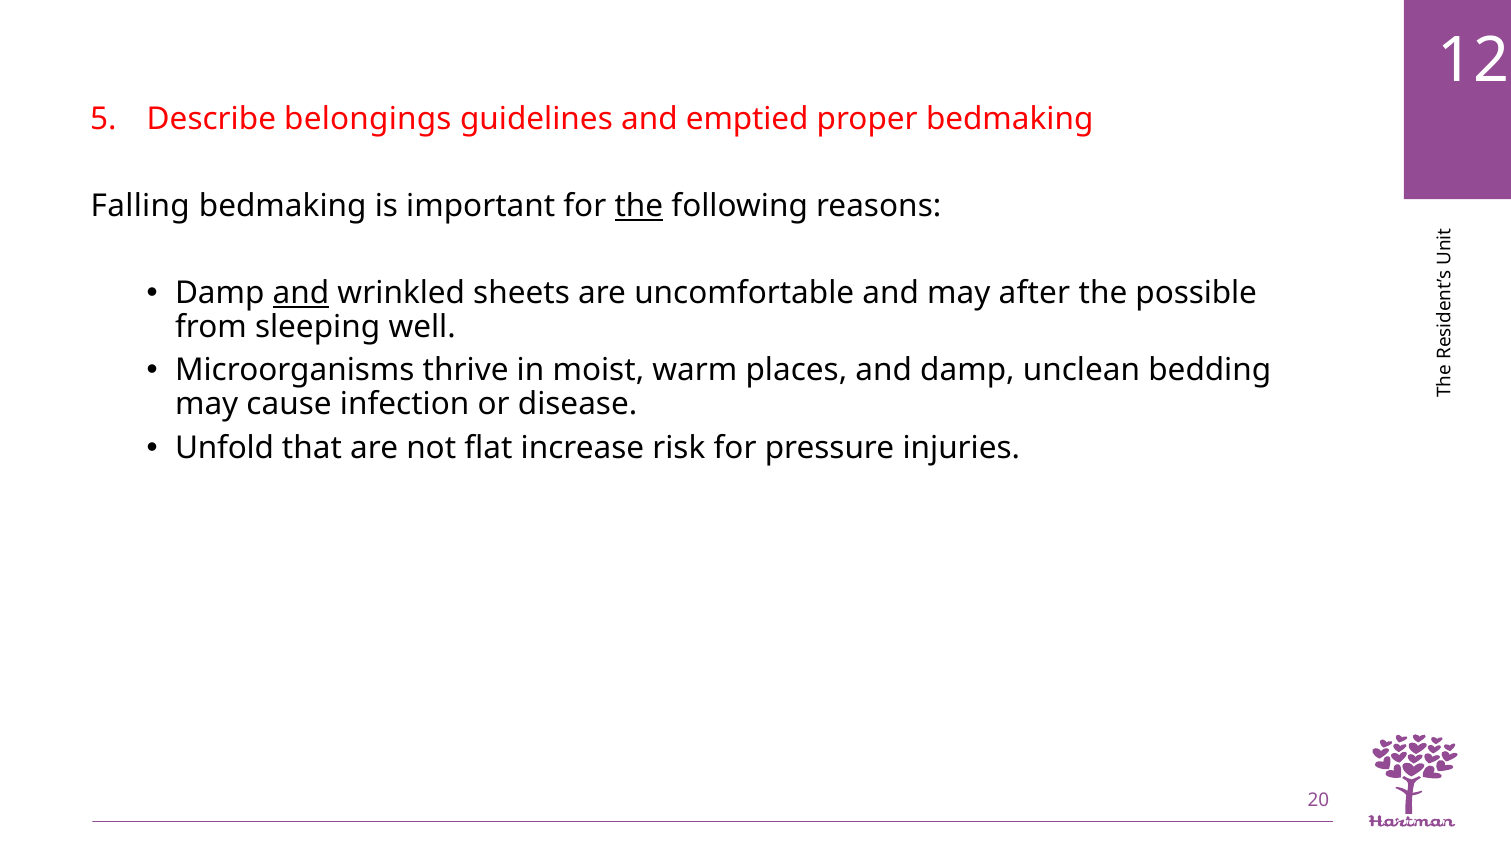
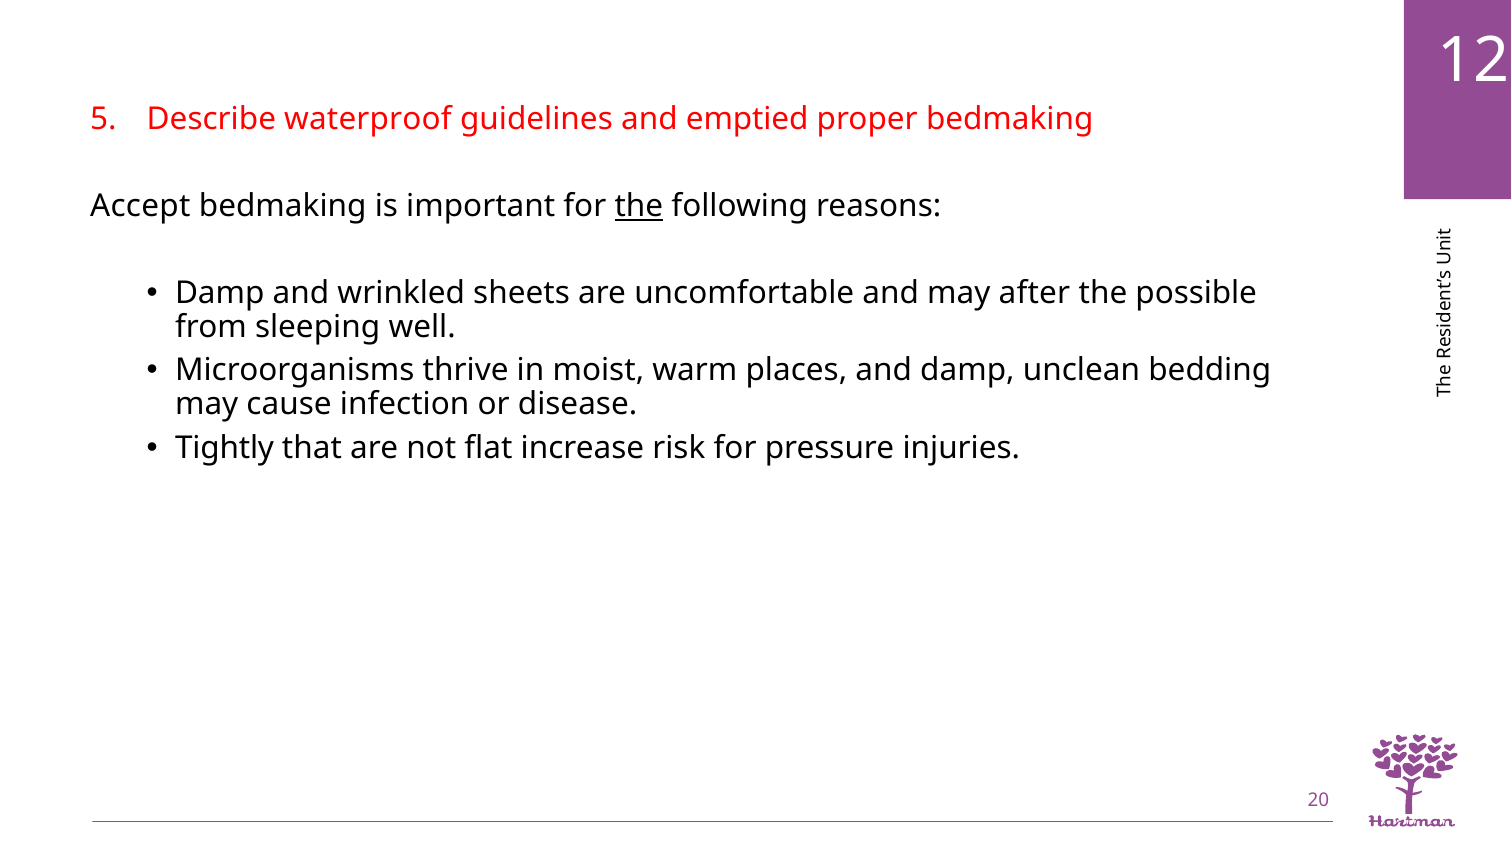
belongings: belongings -> waterproof (368, 119)
Falling: Falling -> Accept (140, 206)
and underline: present -> none (301, 293)
Unfold: Unfold -> Tightly (225, 448)
